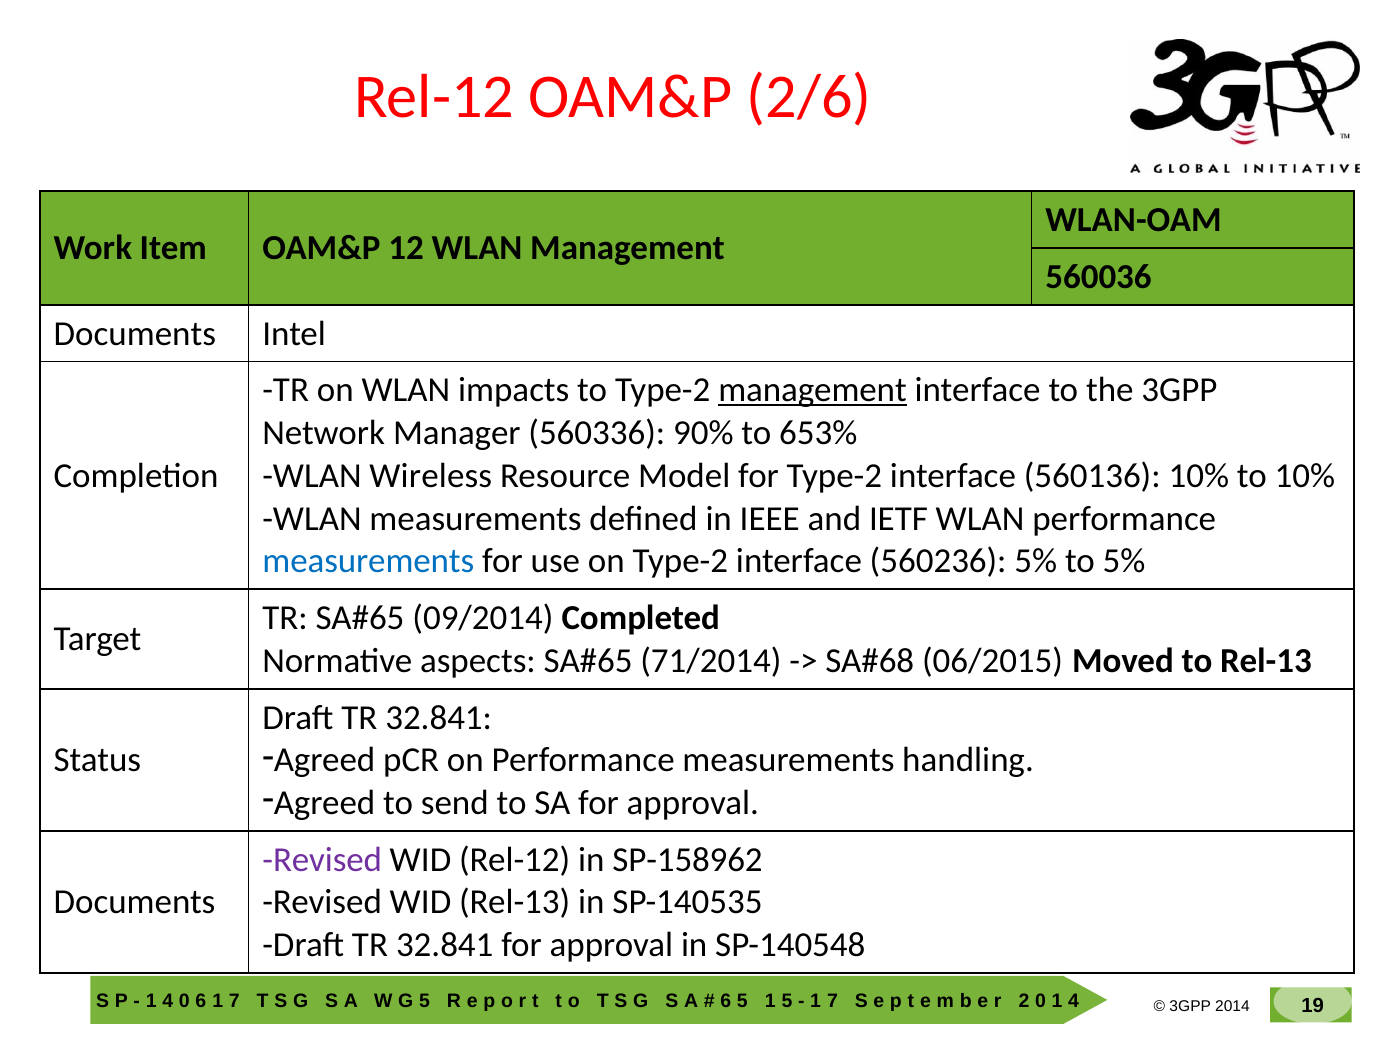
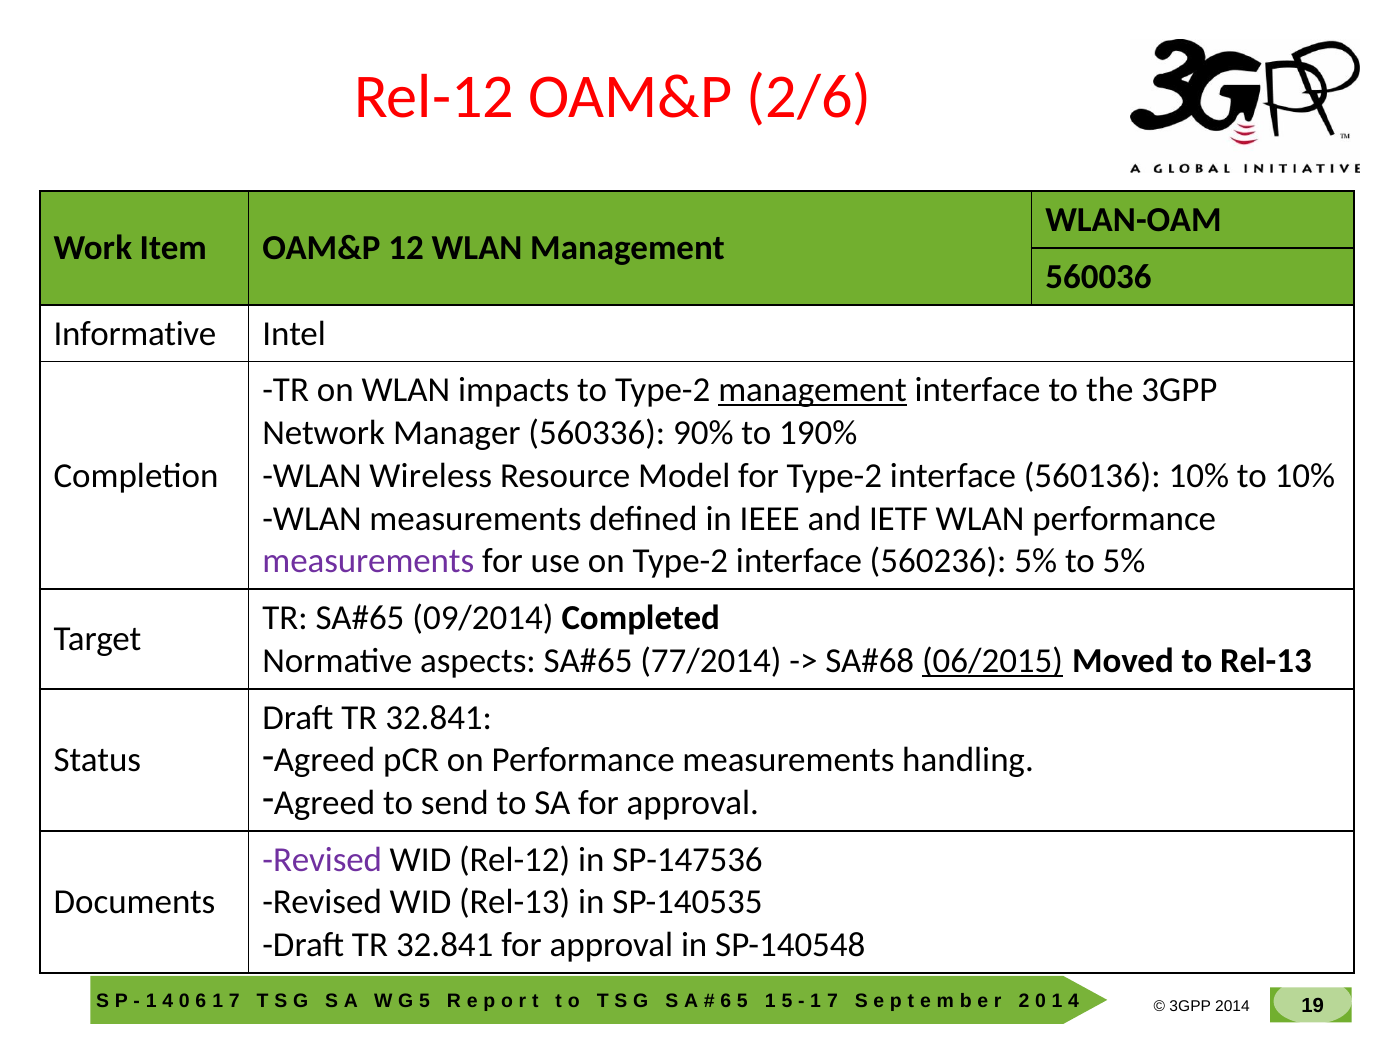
Documents: Documents -> Informative (135, 334)
653%: 653% -> 190% (818, 433)
measurements colour: blue -> purple (368, 561)
71/2014: 71/2014 -> 77/2014 (711, 661)
06/2015 underline: none -> present (993, 661)
SP-158962: SP-158962 -> SP-147536 (688, 860)
